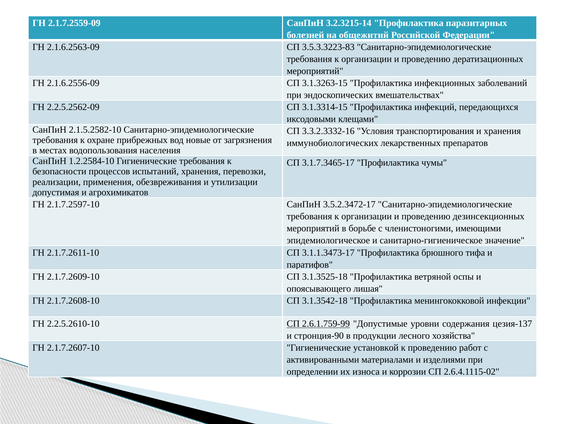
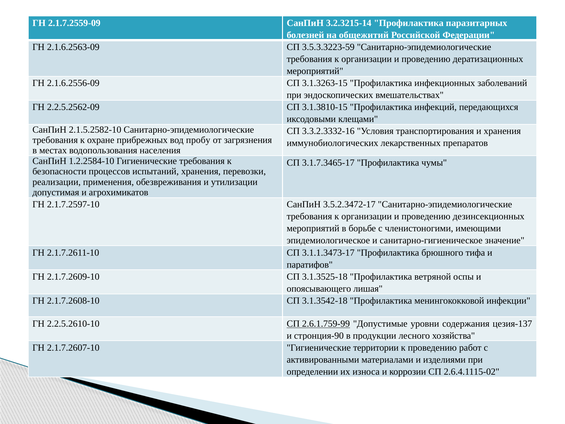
3.5.3.3223-83: 3.5.3.3223-83 -> 3.5.3.3223-59 (328, 47)
3.1.3314-15: 3.1.3314-15 -> 3.1.3810-15 (325, 107)
новые: новые -> пробу (198, 140)
установкой: установкой -> территории (376, 347)
